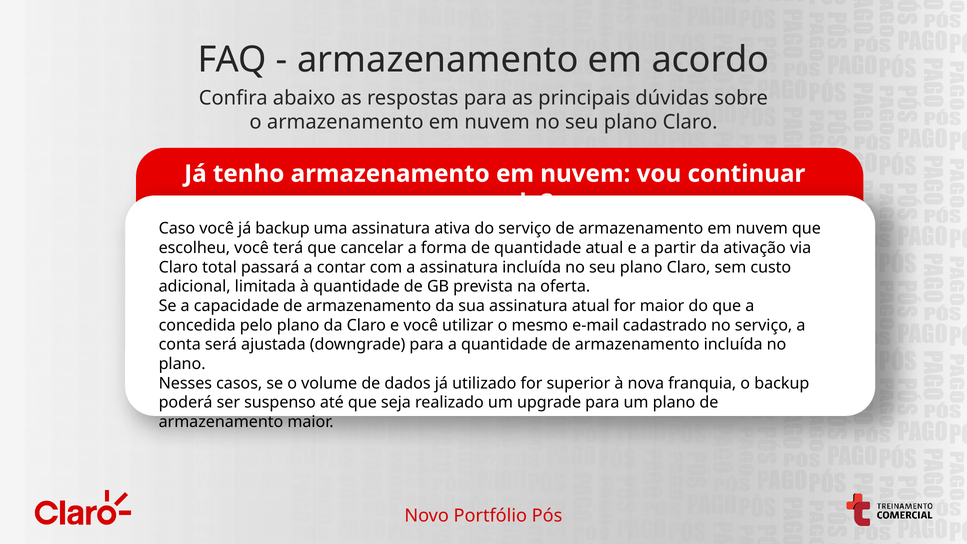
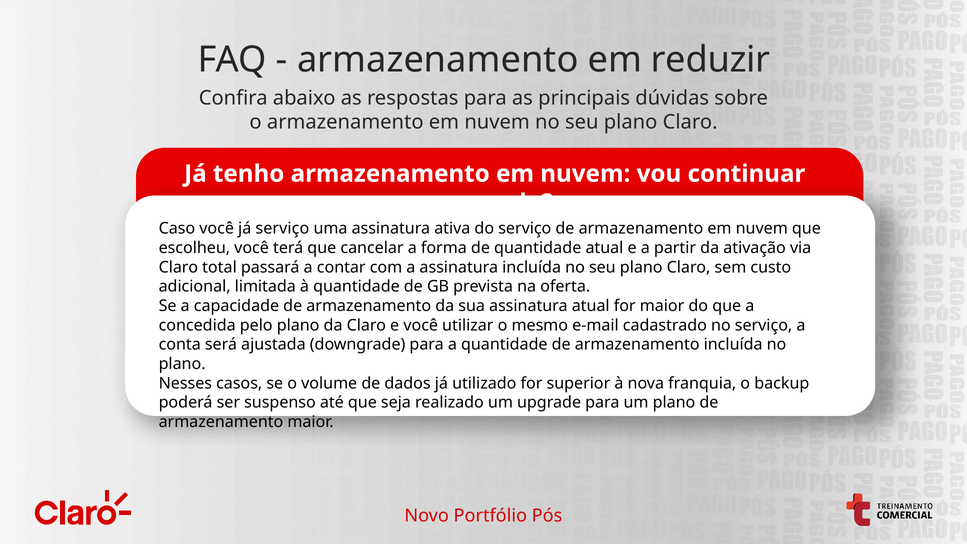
acordo: acordo -> reduzir (711, 60)
já backup: backup -> serviço (282, 229)
